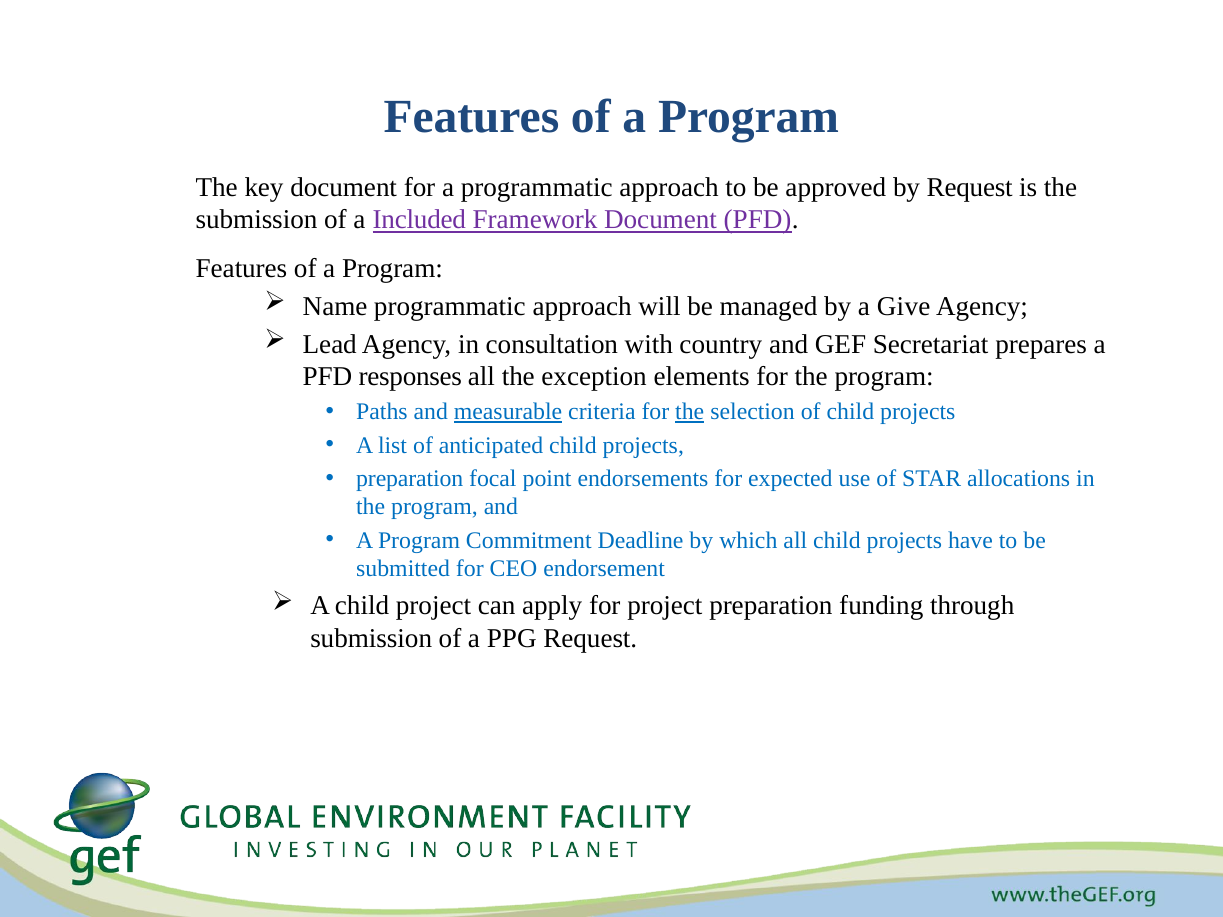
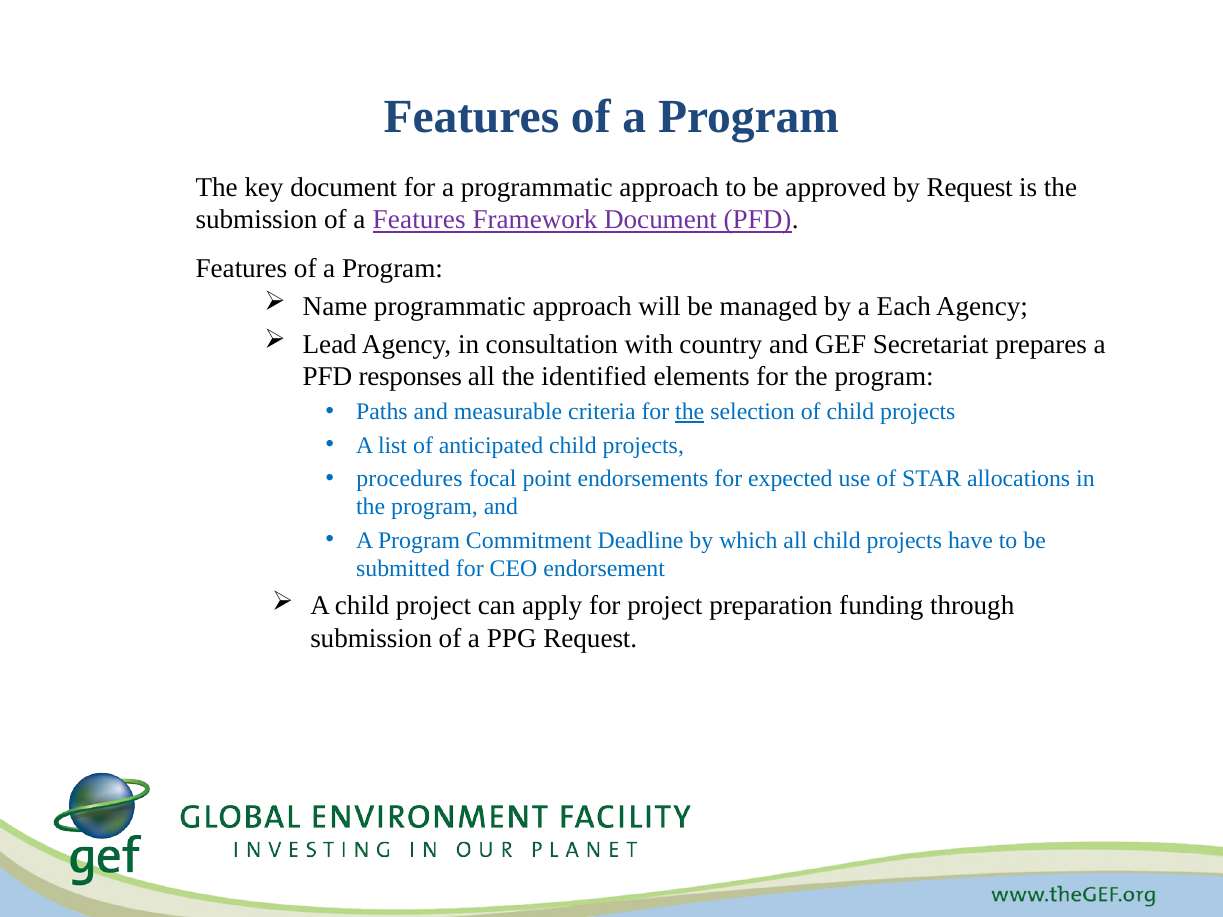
a Included: Included -> Features (419, 220)
Give: Give -> Each (904, 306)
exception: exception -> identified (594, 377)
measurable underline: present -> none (508, 412)
preparation: preparation -> procedures (410, 479)
